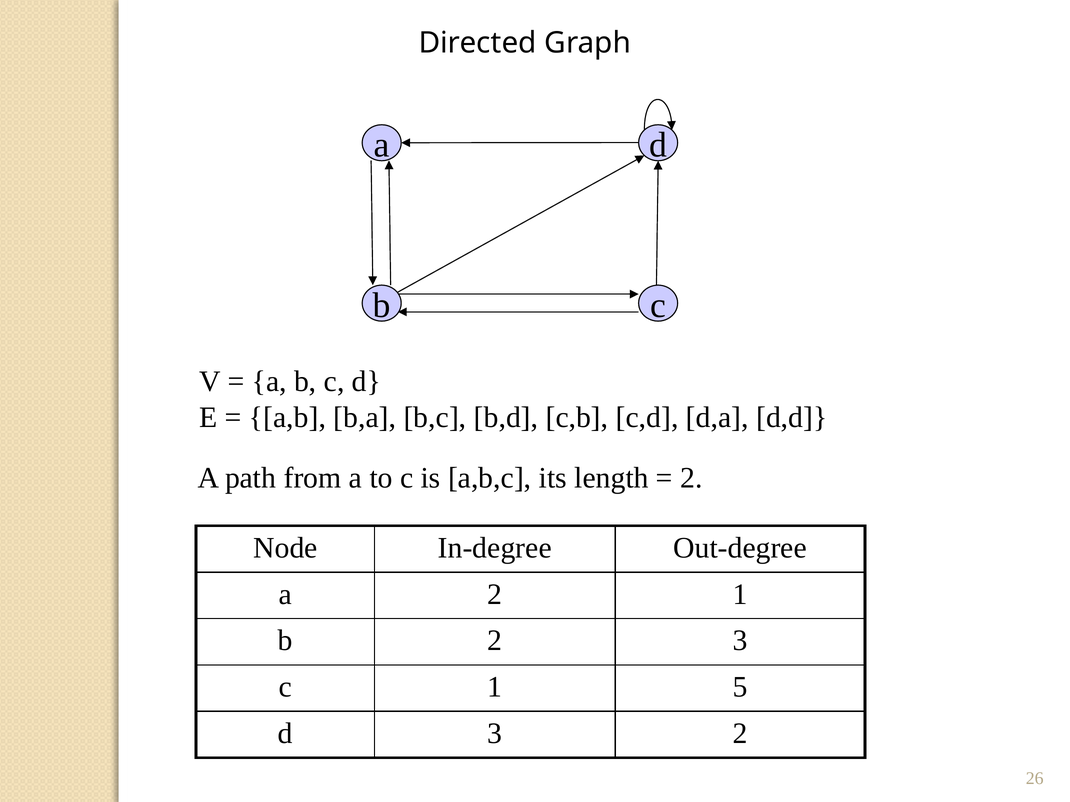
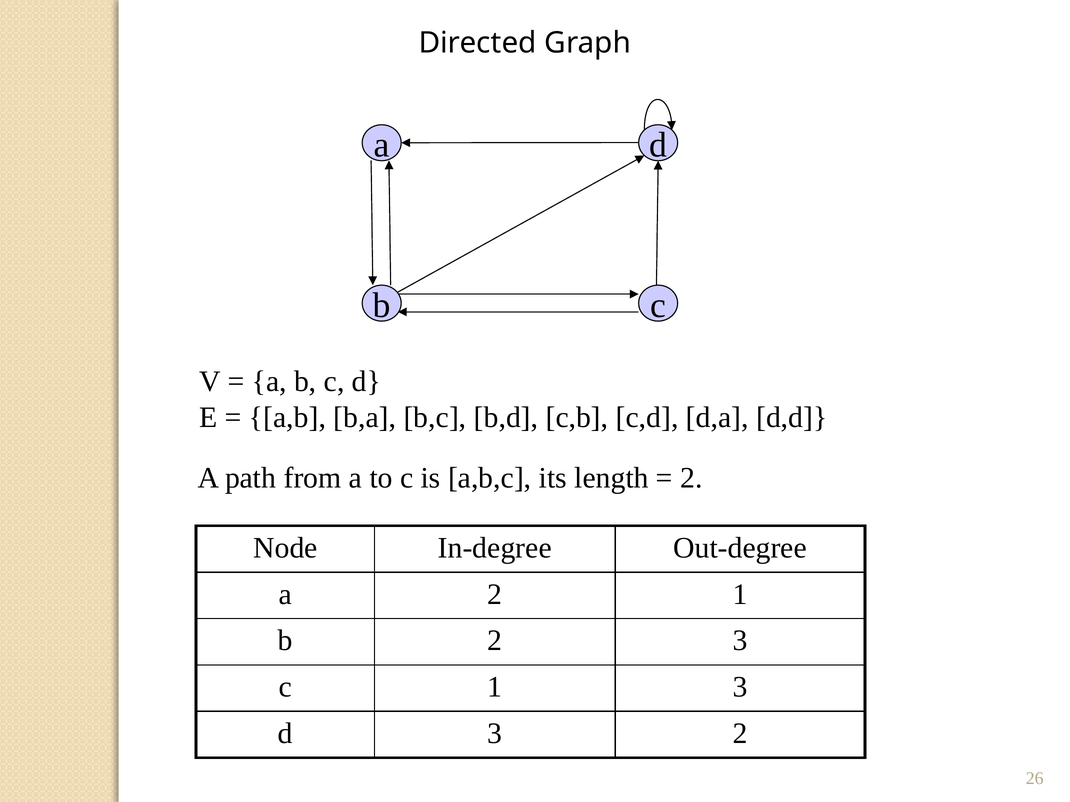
1 5: 5 -> 3 (740, 687)
